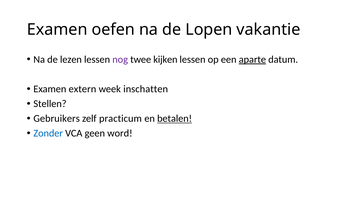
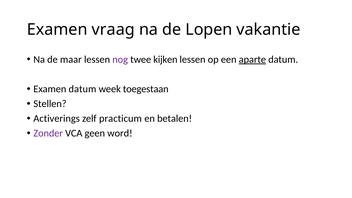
oefen: oefen -> vraag (113, 30)
lezen: lezen -> maar (71, 60)
Examen extern: extern -> datum (82, 89)
inschatten: inschatten -> toegestaan (146, 89)
Gebruikers: Gebruikers -> Activerings (57, 119)
betalen underline: present -> none (175, 119)
Zonder colour: blue -> purple (48, 133)
